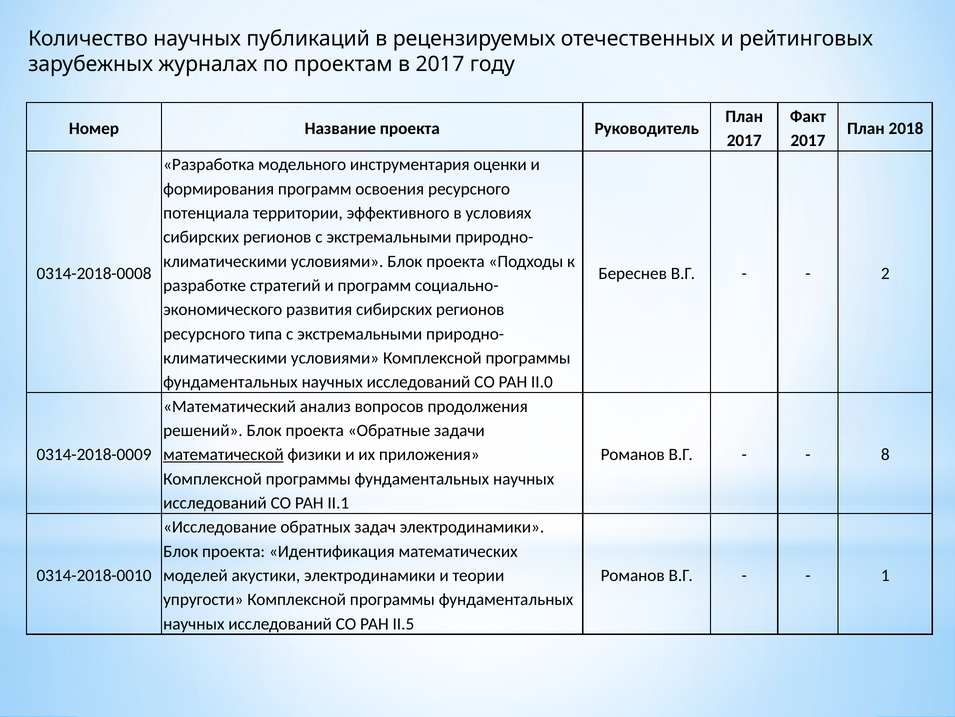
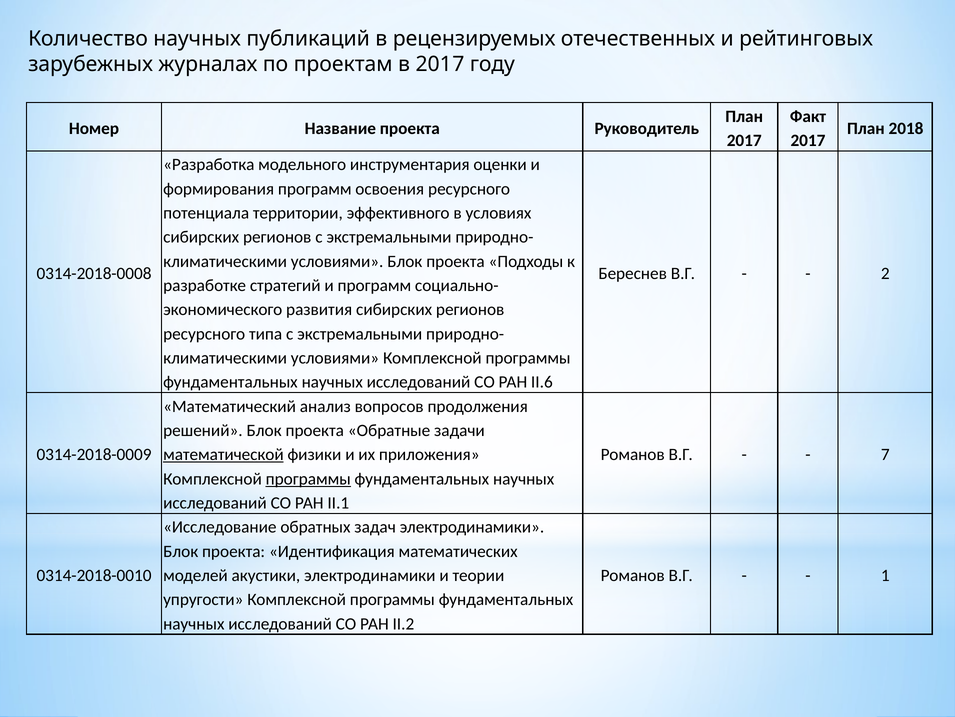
II.0: II.0 -> II.6 (542, 382)
8: 8 -> 7 (885, 454)
программы underline: none -> present (308, 478)
II.5: II.5 -> II.2 (403, 623)
